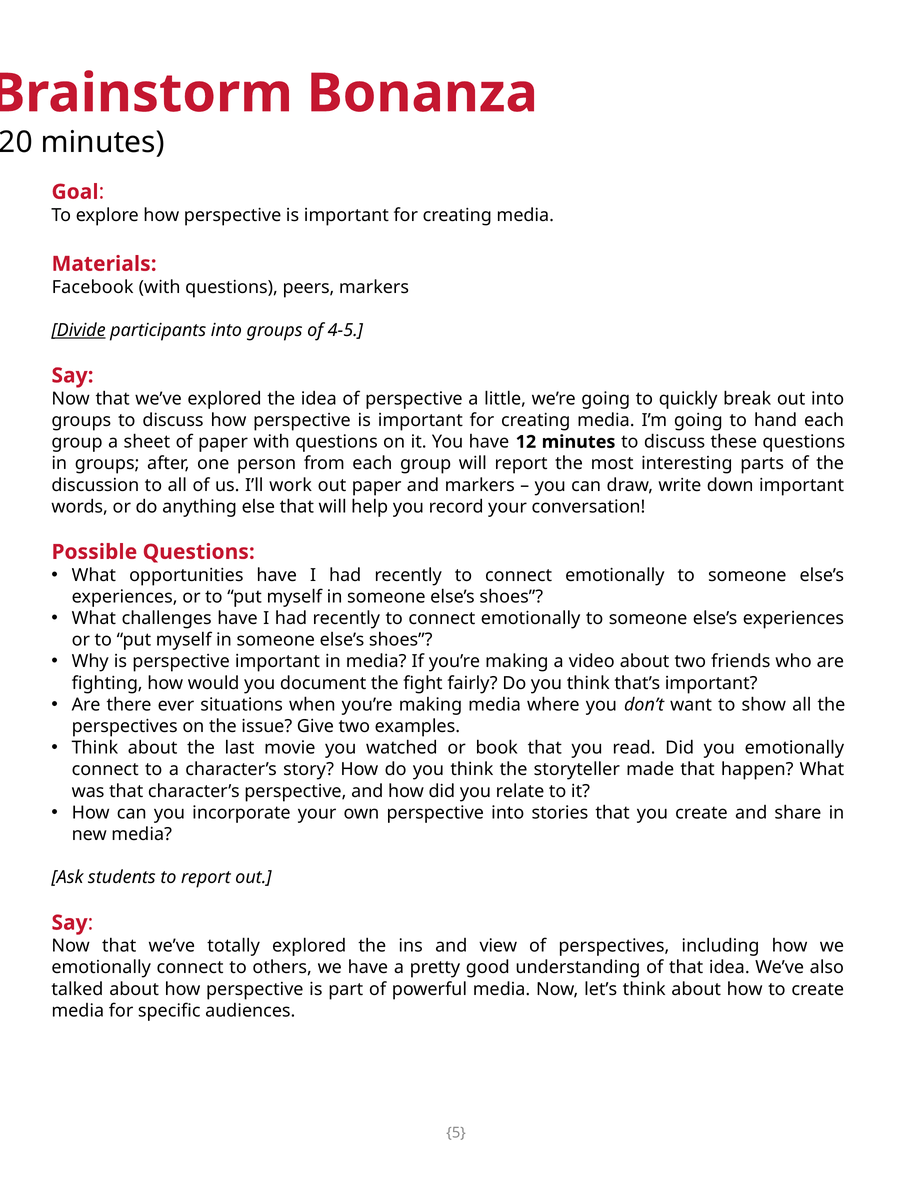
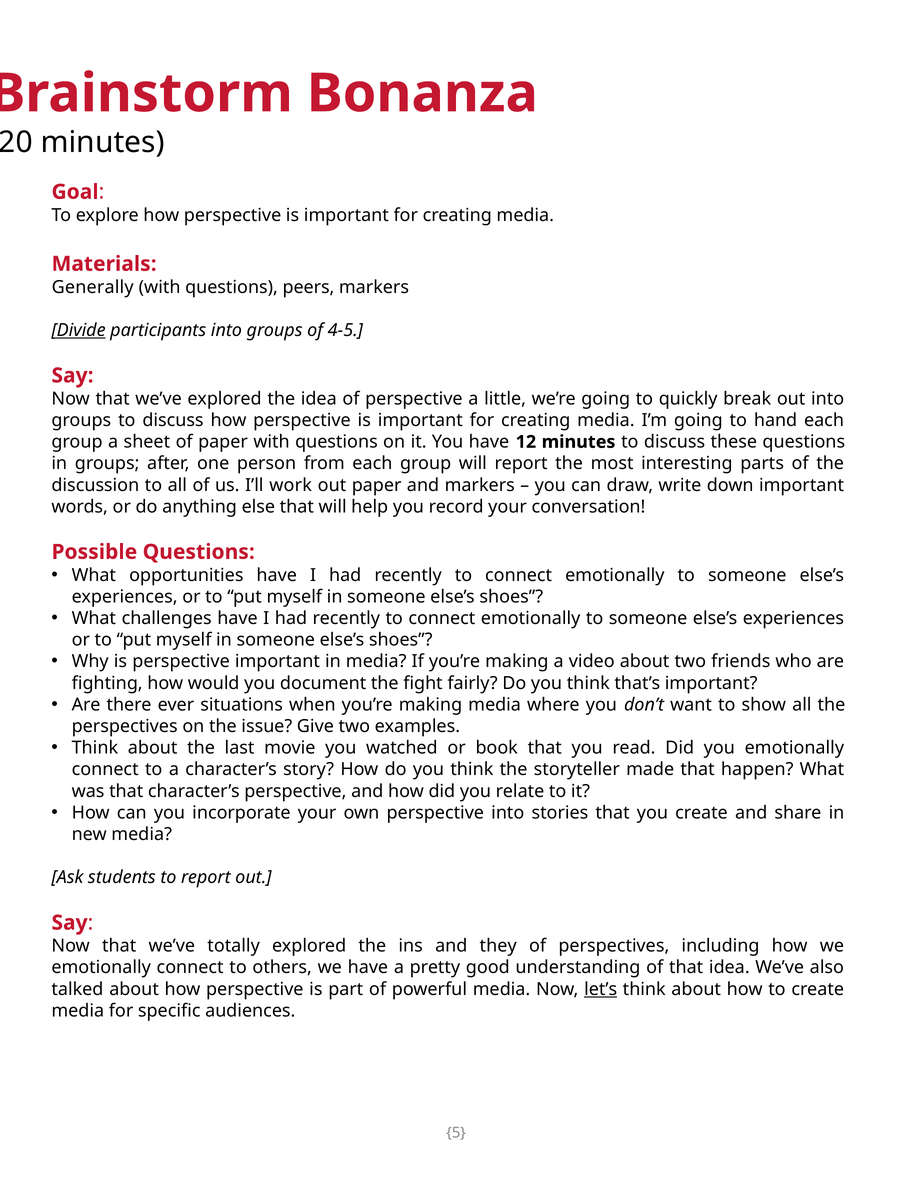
Facebook: Facebook -> Generally (93, 287)
view: view -> they (498, 946)
let’s underline: none -> present (601, 989)
